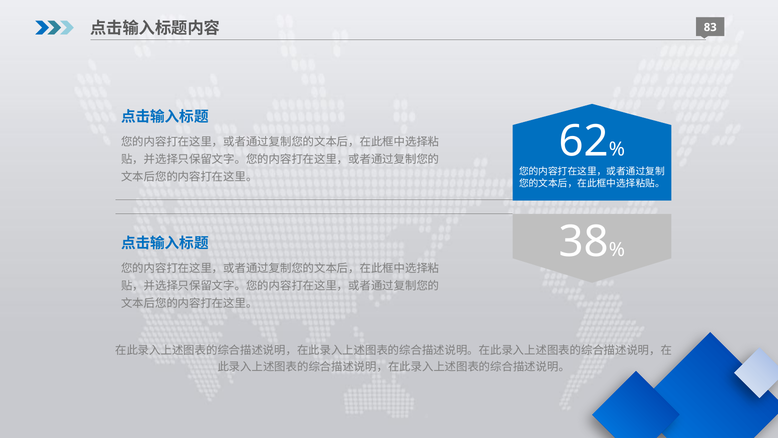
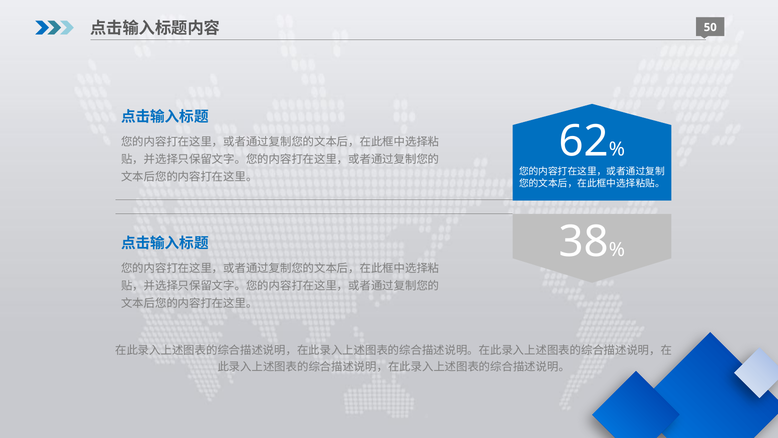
83: 83 -> 50 (710, 27)
